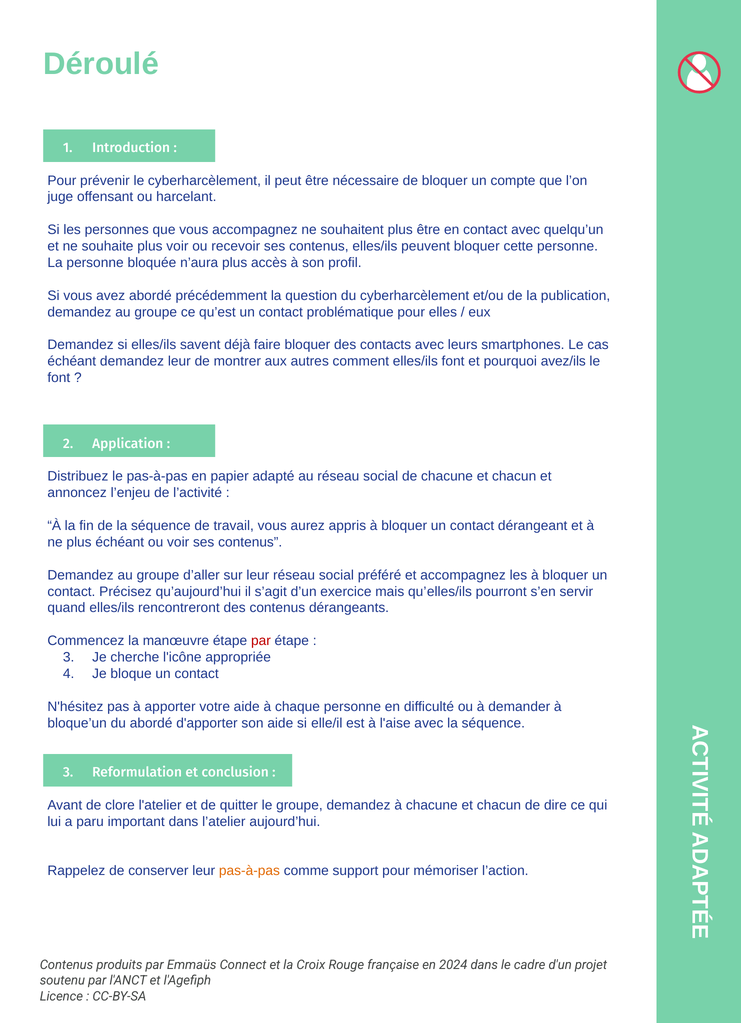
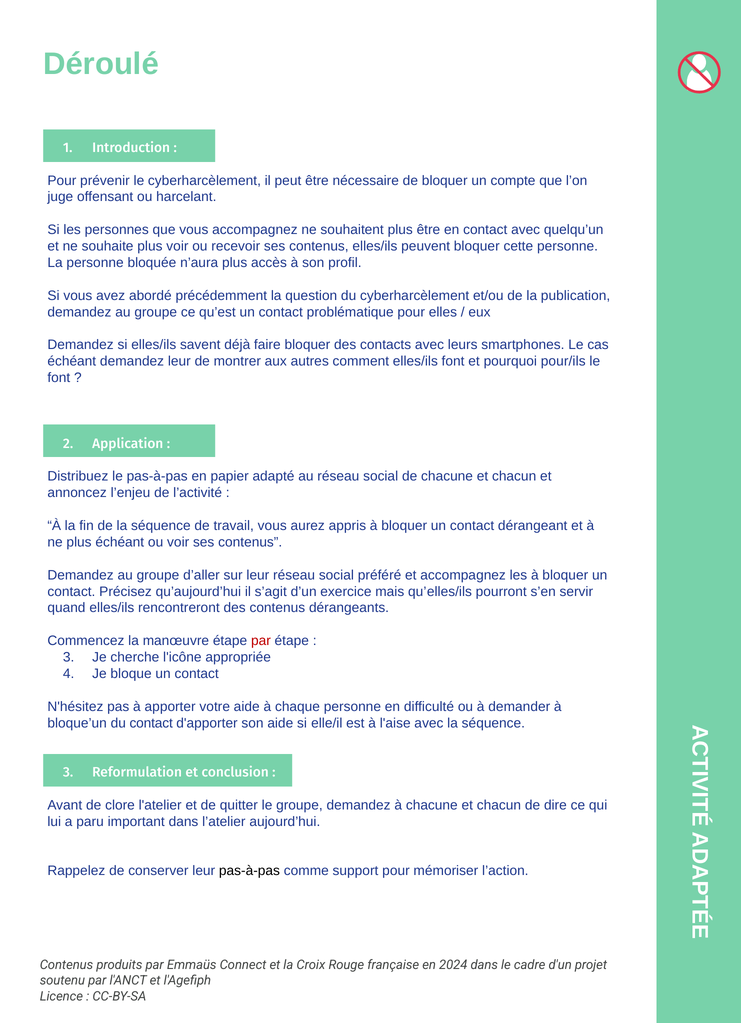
avez/ils: avez/ils -> pour/ils (563, 361)
du abordé: abordé -> contact (151, 723)
pas-à-pas colour: orange -> black (249, 871)
